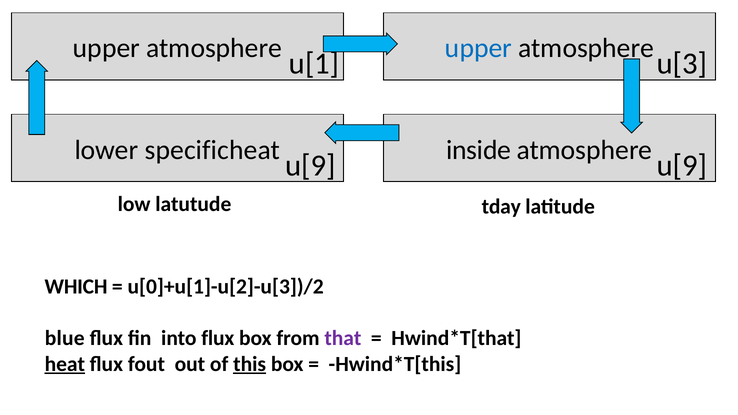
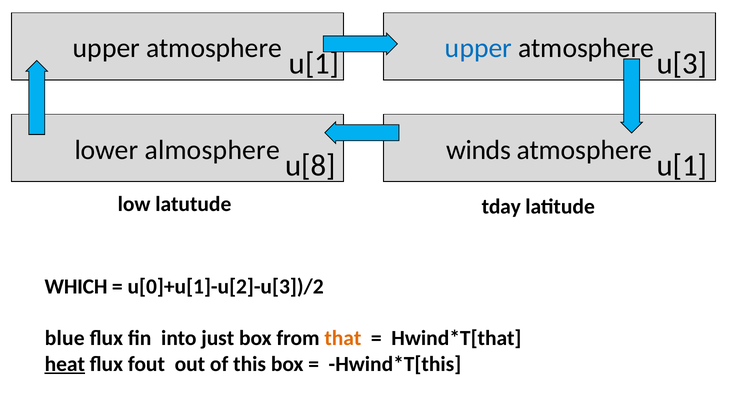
specificheat: specificheat -> almosphere (212, 150)
inside: inside -> winds (479, 150)
u[9: u[9 -> u[8 (310, 166)
u[9: u[9 -> u[1 (682, 166)
into flux: flux -> just (218, 338)
that colour: purple -> orange (343, 338)
this underline: present -> none (250, 364)
